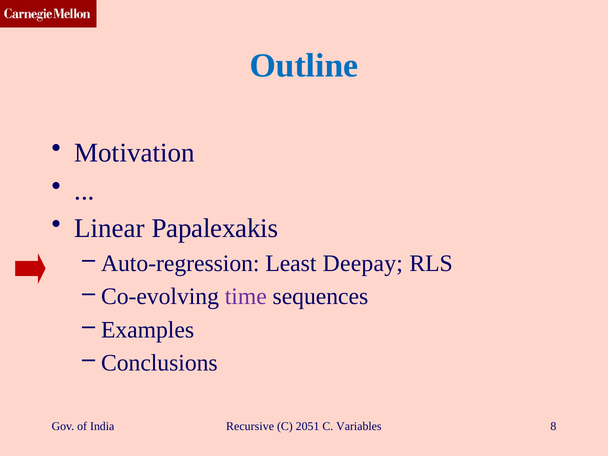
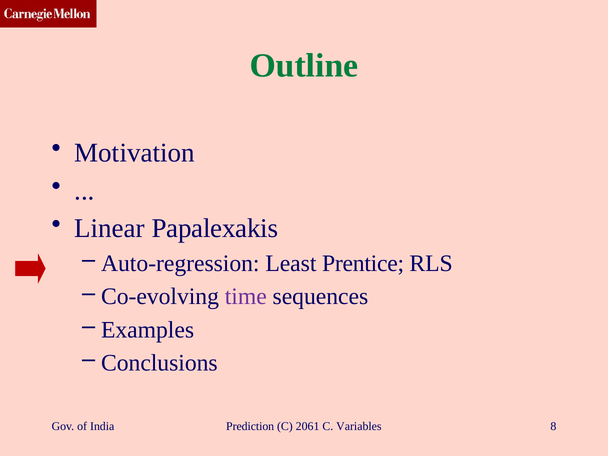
Outline colour: blue -> green (304, 66)
Deepay: Deepay -> Prentice (363, 263)
Recursive: Recursive -> Prediction (250, 426)
2051: 2051 -> 2061 (308, 426)
